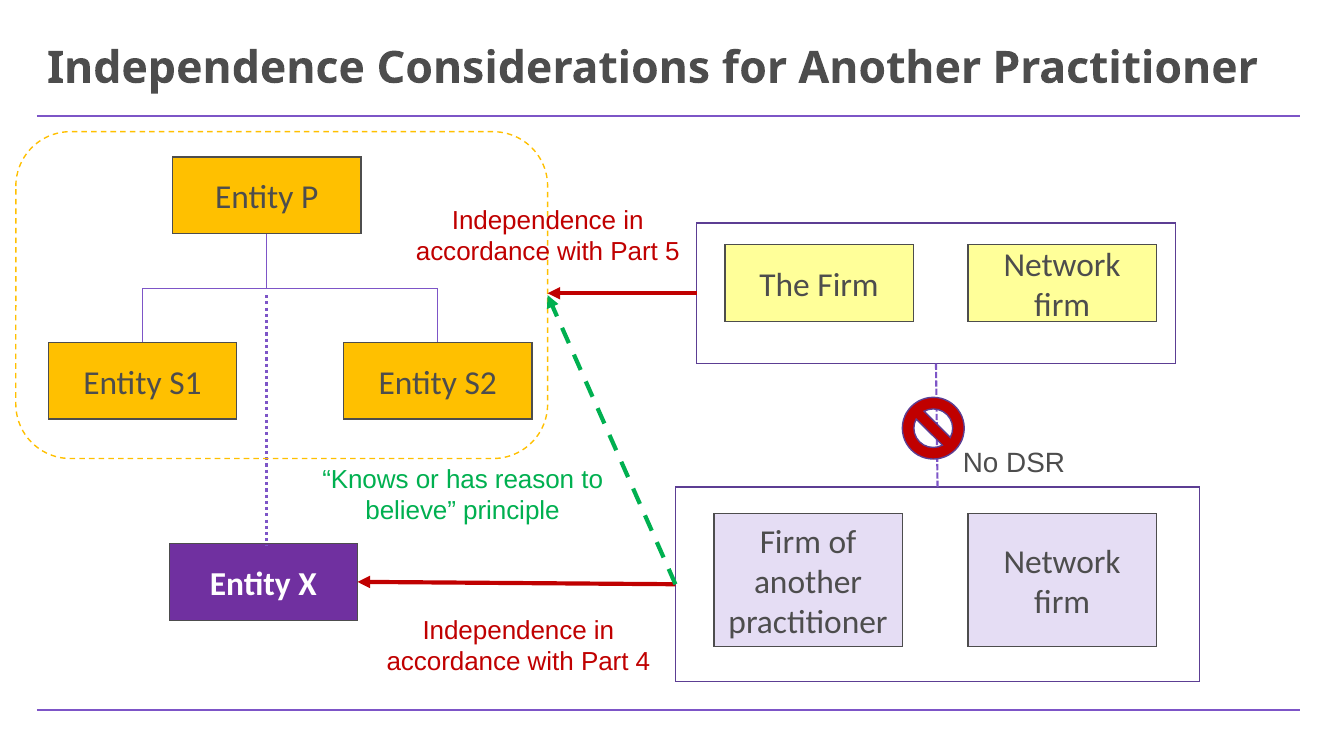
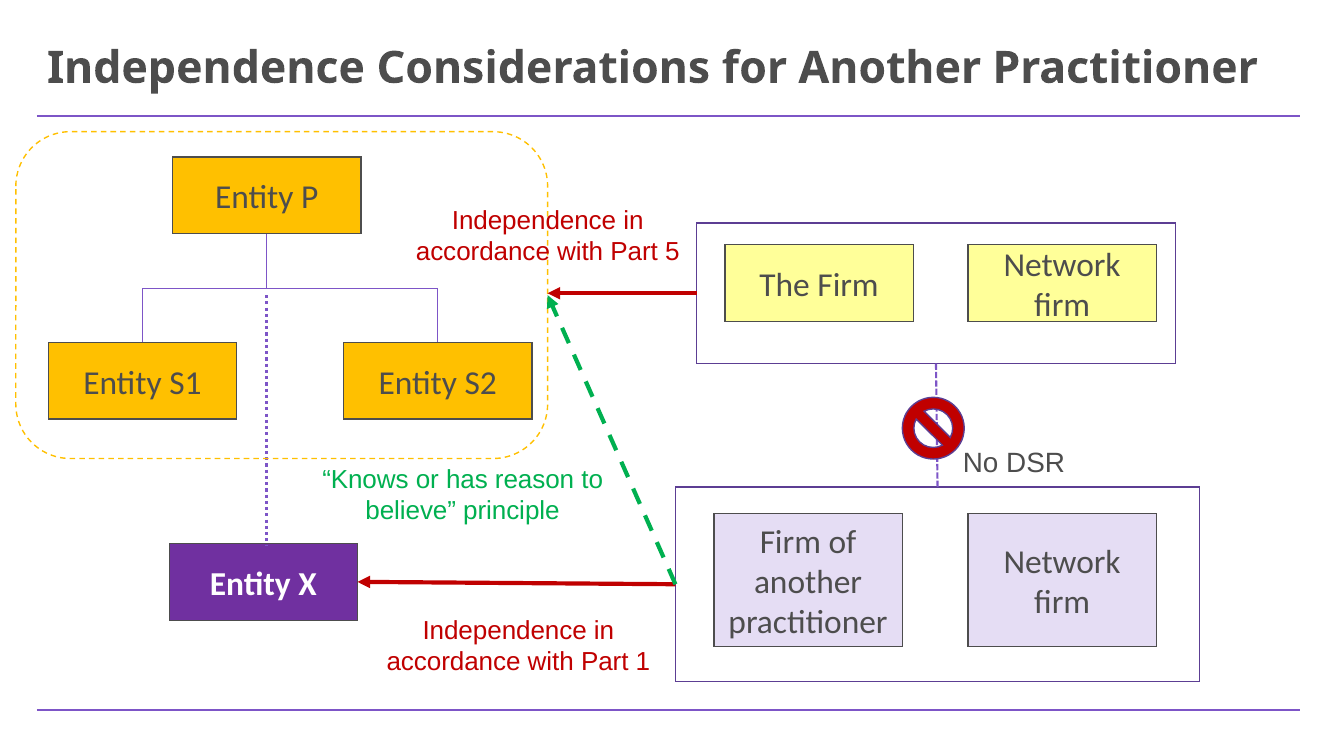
4: 4 -> 1 (643, 662)
